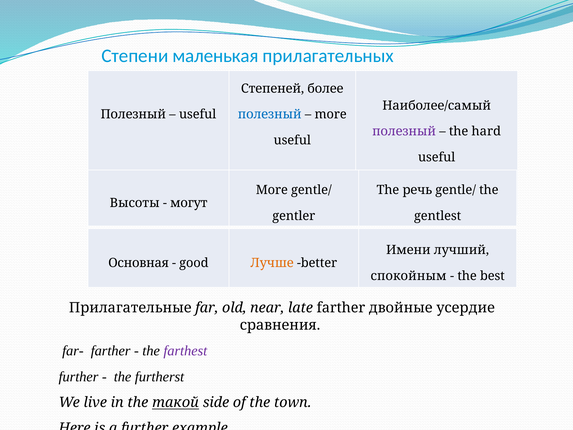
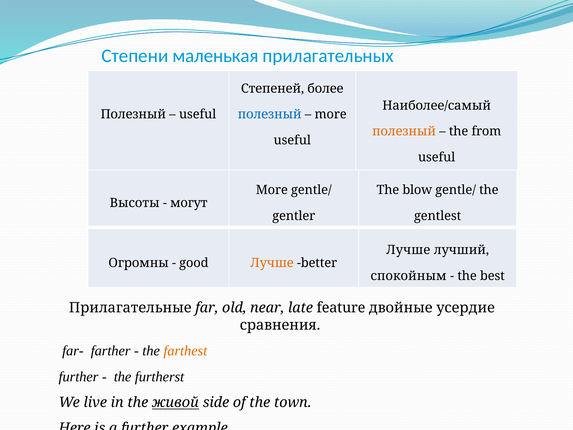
полезный colour: purple -> orange (404, 131)
hard: hard -> from (486, 131)
речь: речь -> blow (417, 190)
Имени: Имени -> Лучше (408, 250)
Основная: Основная -> Огромны (139, 263)
late farther: farther -> feature (341, 308)
farthest colour: purple -> orange (185, 351)
такой: такой -> живой (176, 402)
